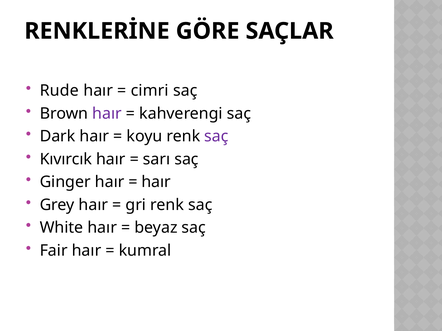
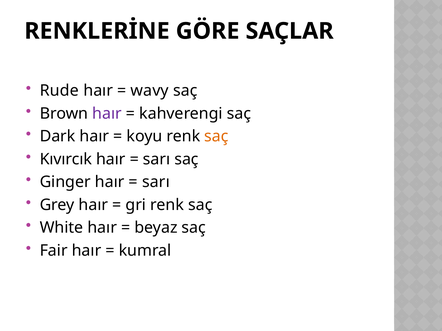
cimri: cimri -> wavy (150, 91)
saç colour: purple -> orange (216, 136)
haır: haır -> sarı (156, 182)
